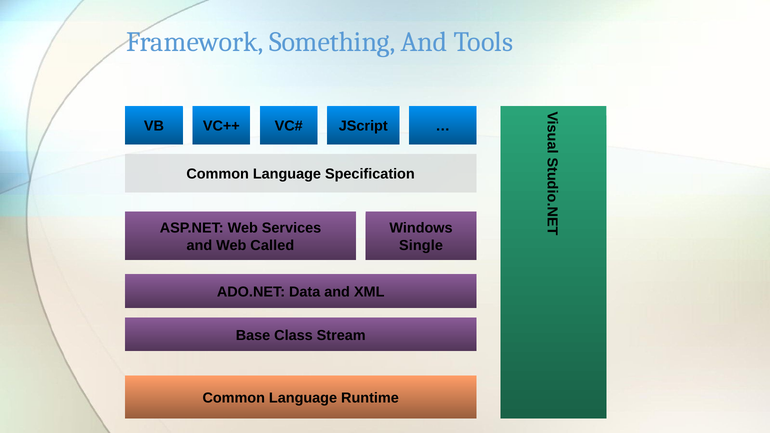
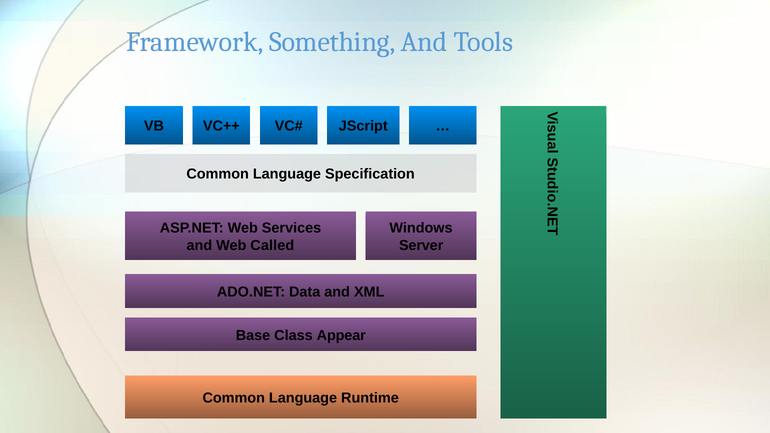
Single: Single -> Server (421, 245)
Stream: Stream -> Appear (341, 335)
